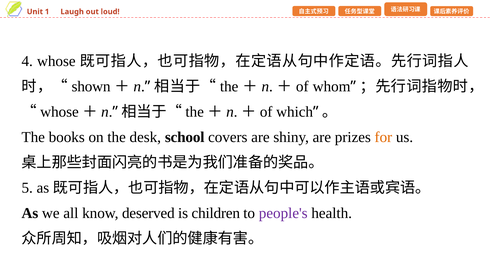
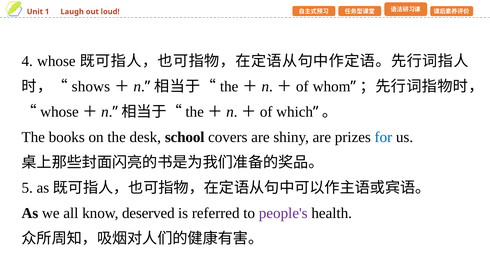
shown: shown -> shows (91, 87)
for colour: orange -> blue (383, 138)
children: children -> referred (216, 214)
